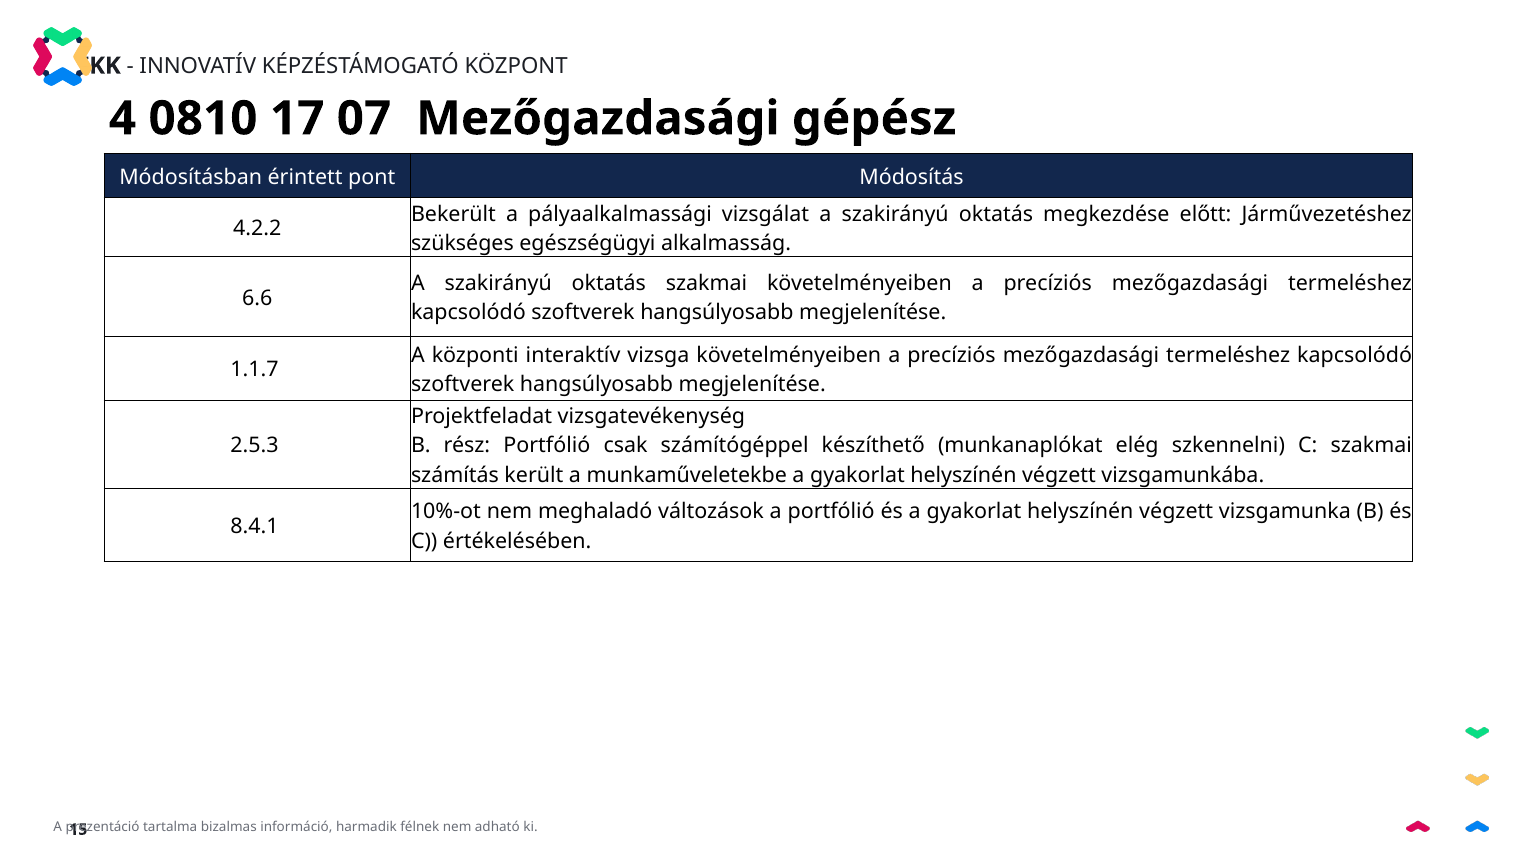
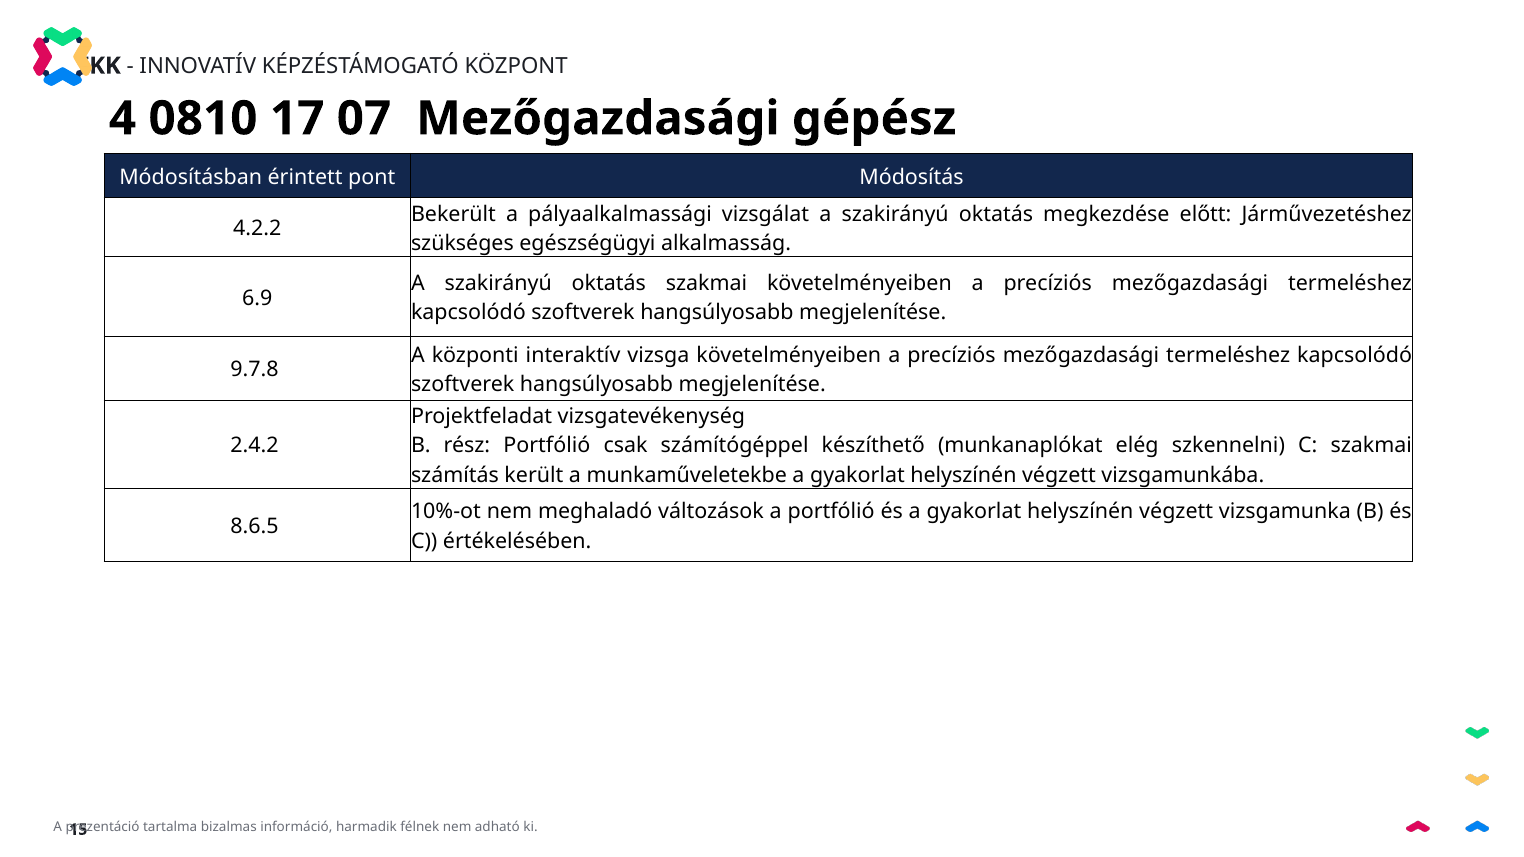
6.6: 6.6 -> 6.9 (257, 298)
1.1.7: 1.1.7 -> 9.7.8 (254, 370)
2.5.3: 2.5.3 -> 2.4.2 (254, 446)
8.4.1: 8.4.1 -> 8.6.5 (254, 527)
